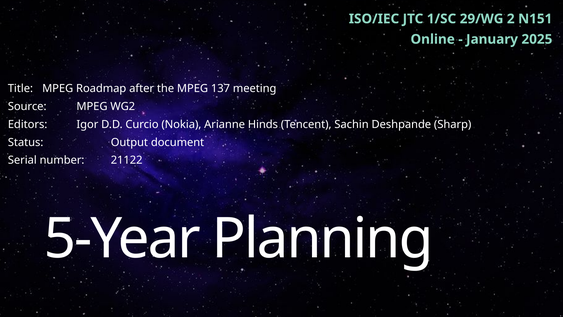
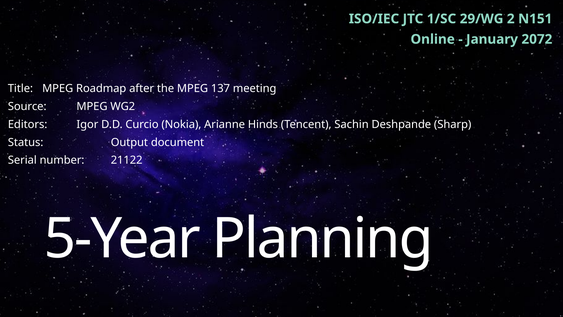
2025: 2025 -> 2072 (537, 39)
